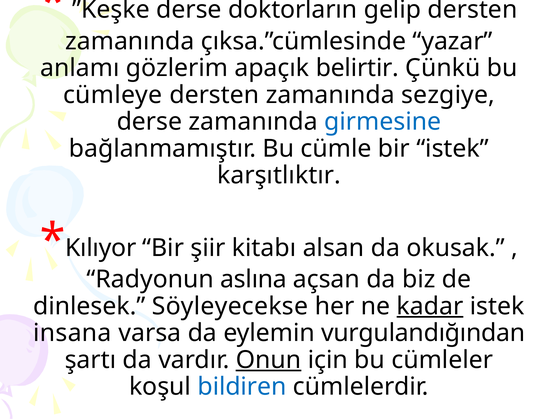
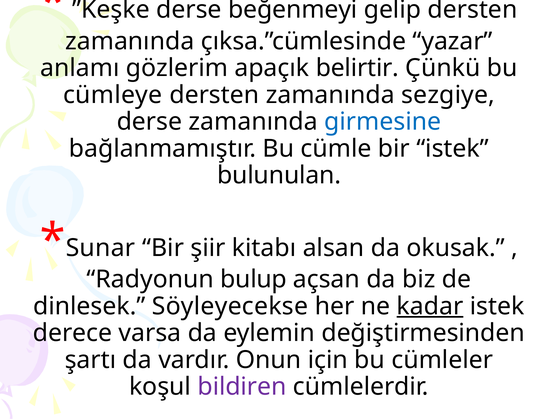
doktorların: doktorların -> beğenmeyi (293, 10)
karşıtlıktır: karşıtlıktır -> bulunulan (279, 176)
Kılıyor: Kılıyor -> Sunar (100, 248)
aslına: aslına -> bulup (254, 280)
insana: insana -> derece (73, 333)
vurgulandığından: vurgulandığından -> değiştirmesinden (423, 333)
Onun underline: present -> none (269, 360)
bildiren colour: blue -> purple (242, 387)
